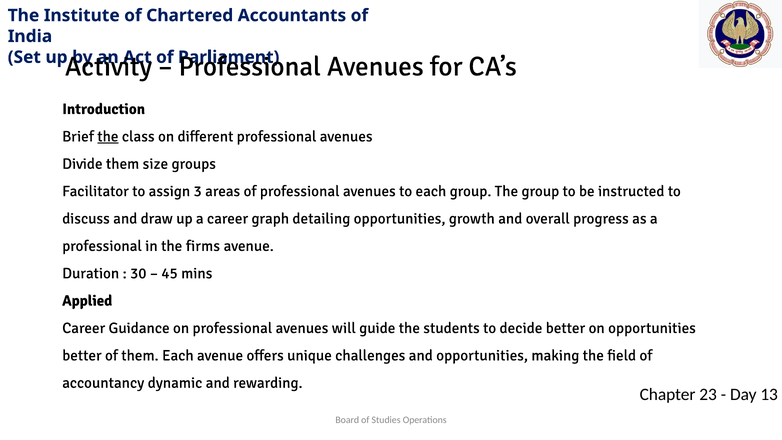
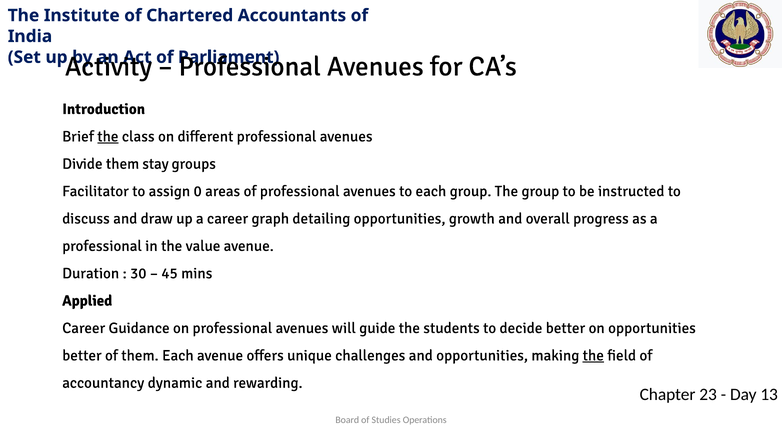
size: size -> stay (156, 164)
3: 3 -> 0 (198, 191)
firms: firms -> value (203, 246)
the underline: none -> present (593, 355)
